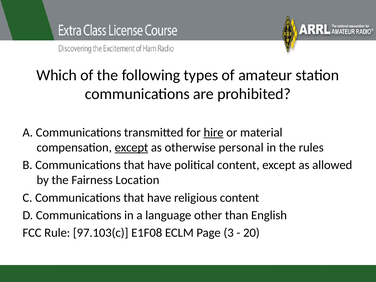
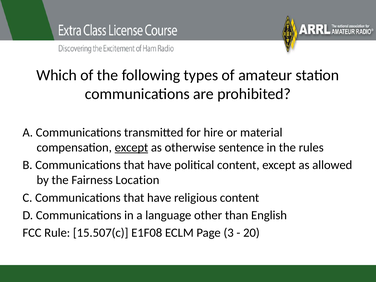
hire underline: present -> none (214, 132)
personal: personal -> sentence (241, 147)
97.103(c: 97.103(c -> 15.507(c (101, 233)
